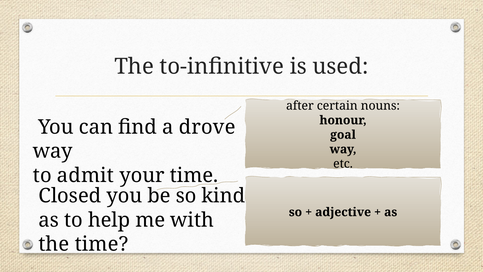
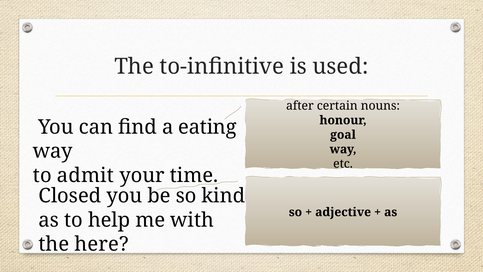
drove: drove -> eating (207, 127)
the time: time -> here (102, 244)
